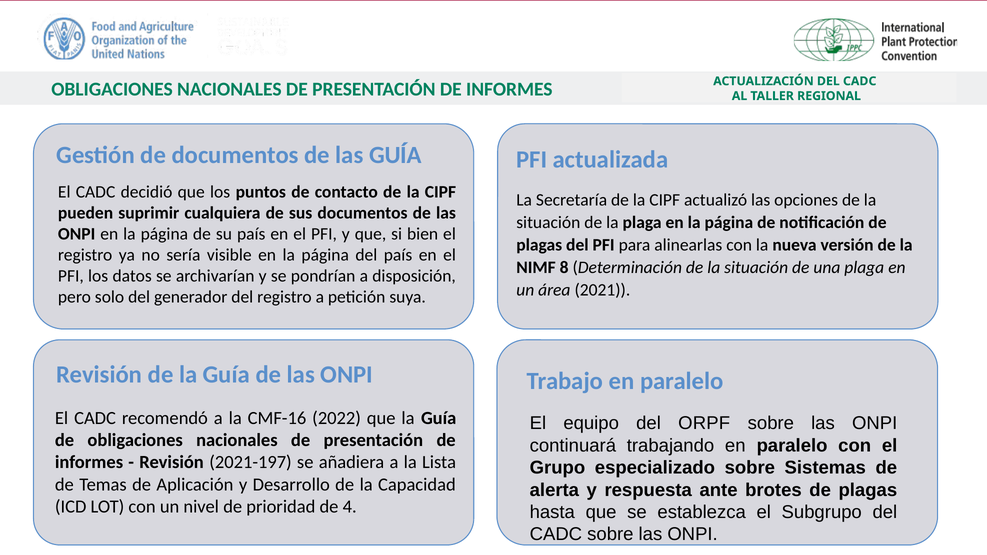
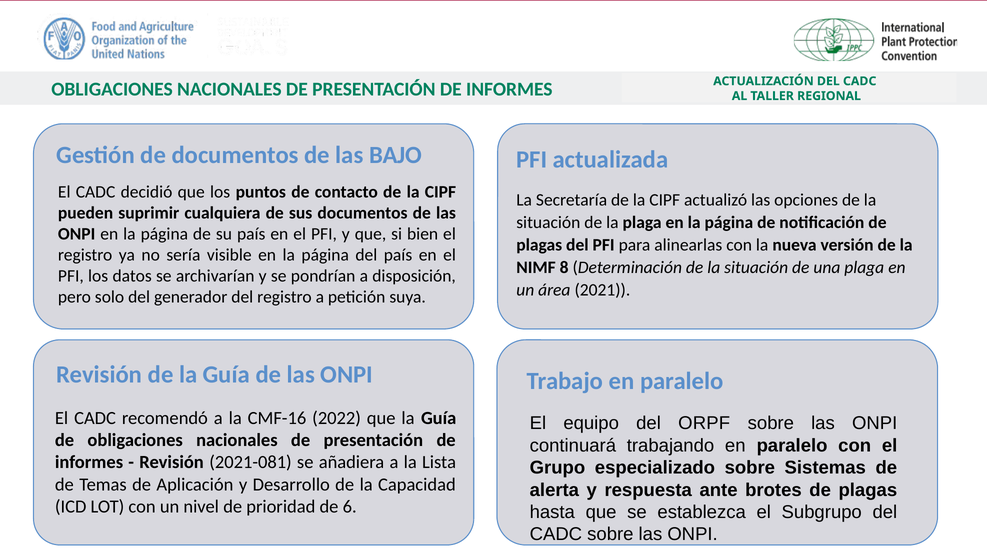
las GUÍA: GUÍA -> BAJO (395, 155)
2021-197: 2021-197 -> 2021-081 (251, 463)
4: 4 -> 6 (350, 507)
